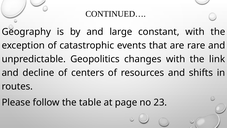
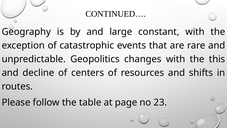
link: link -> this (217, 59)
